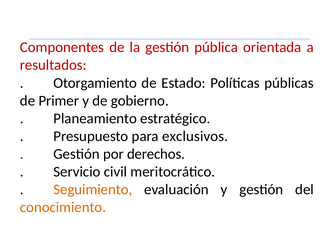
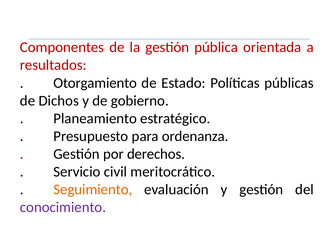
Primer: Primer -> Dichos (59, 101)
exclusivos: exclusivos -> ordenanza (195, 136)
conocimiento colour: orange -> purple (63, 208)
